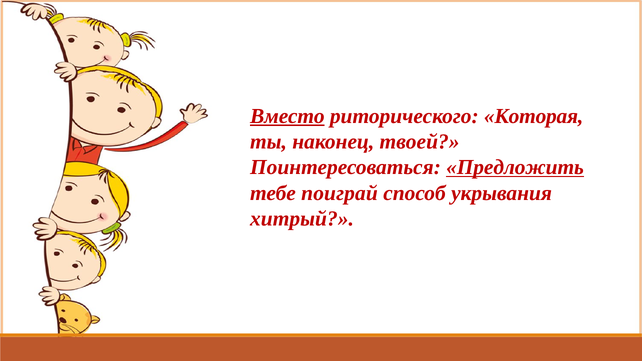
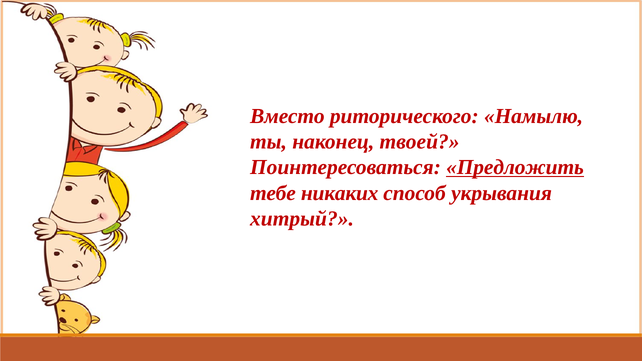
Вместо underline: present -> none (287, 116)
Которая: Которая -> Намылю (534, 116)
поиграй: поиграй -> никаких (340, 193)
